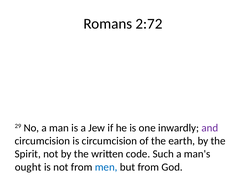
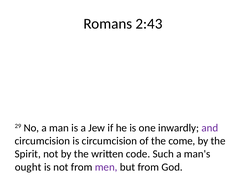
2:72: 2:72 -> 2:43 (149, 24)
earth: earth -> come (182, 141)
men colour: blue -> purple (106, 168)
